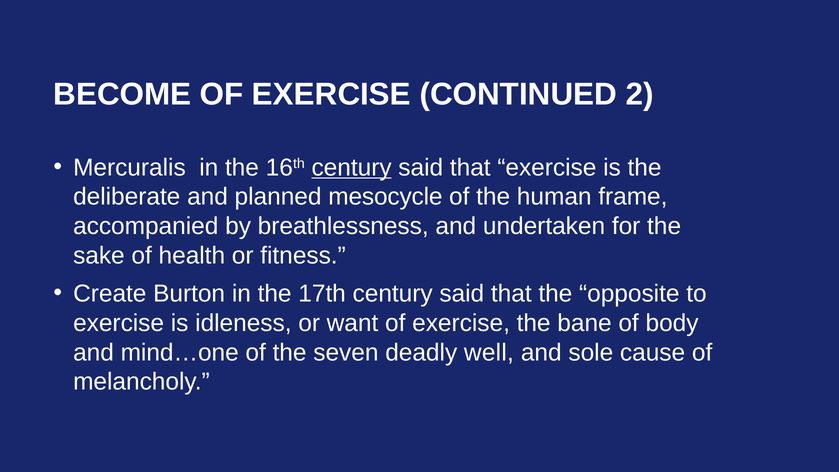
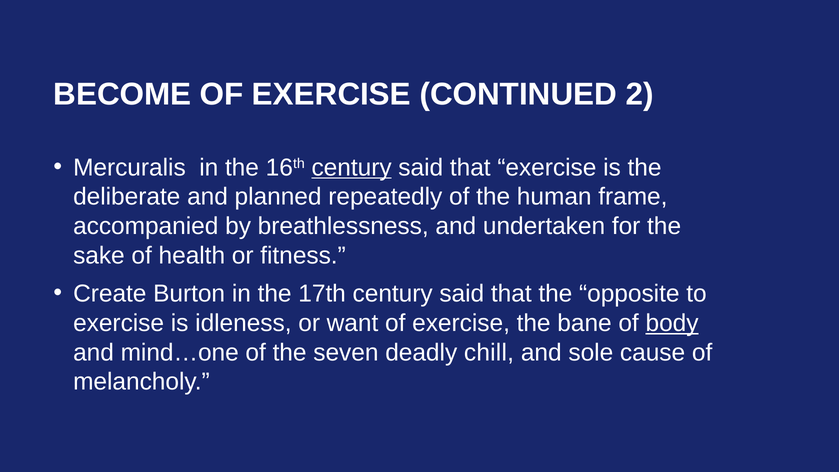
mesocycle: mesocycle -> repeatedly (385, 197)
body underline: none -> present (672, 323)
well: well -> chill (489, 352)
